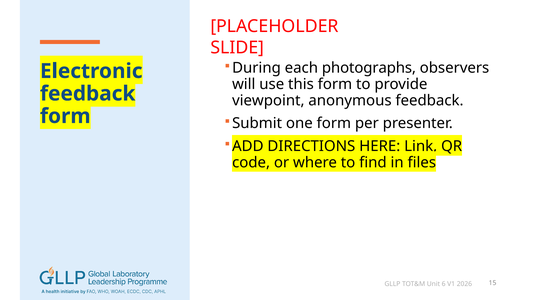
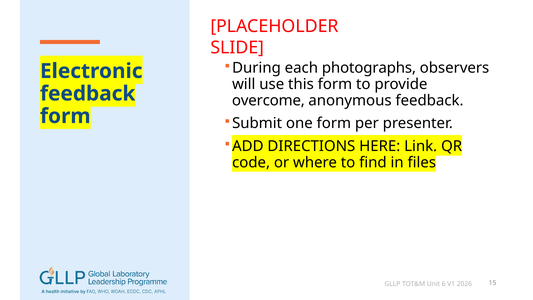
viewpoint: viewpoint -> overcome (268, 100)
